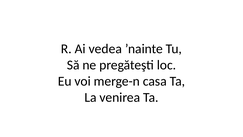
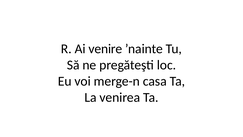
vedea: vedea -> venire (105, 49)
